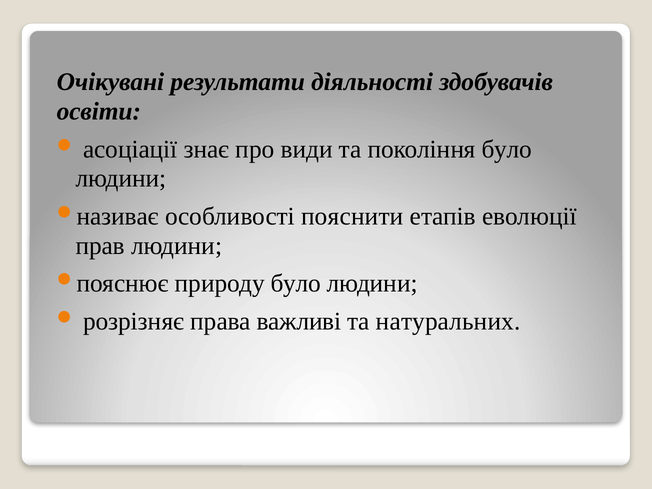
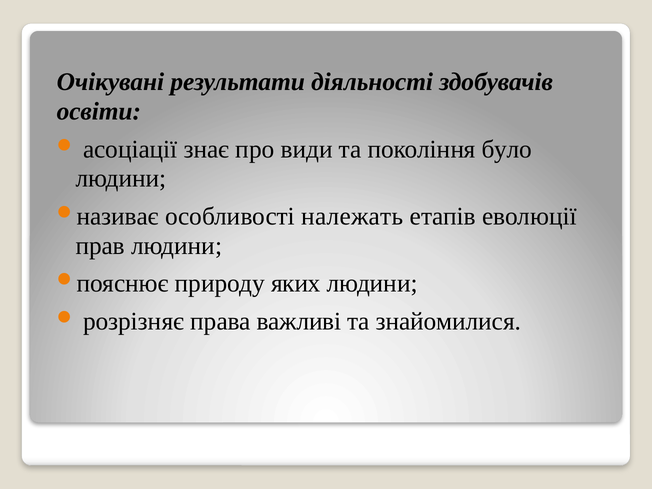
пояснити: пояснити -> належать (352, 216)
природу було: було -> яких (296, 283)
натуральних: натуральних -> знайомилися (448, 321)
